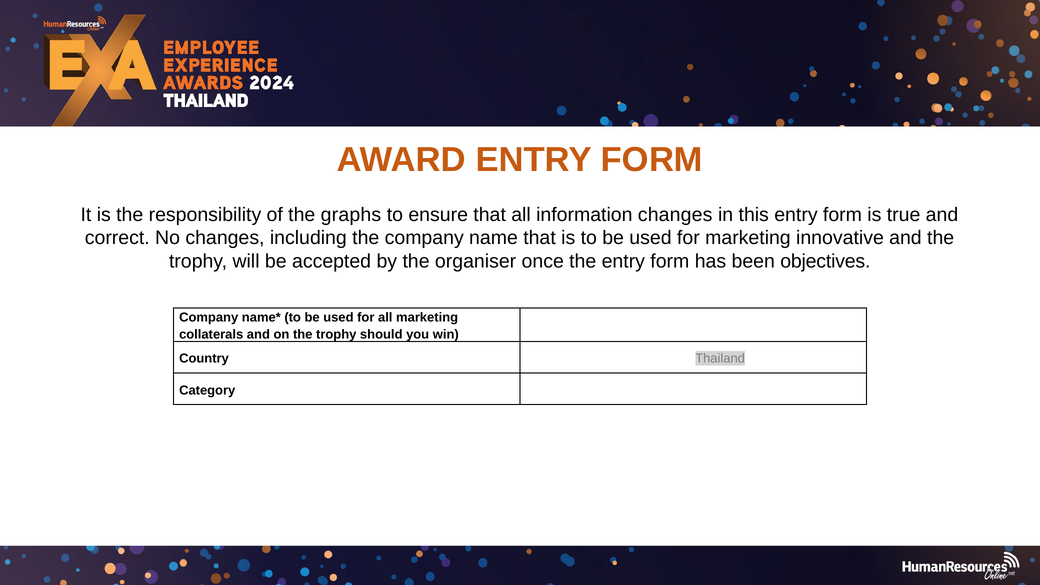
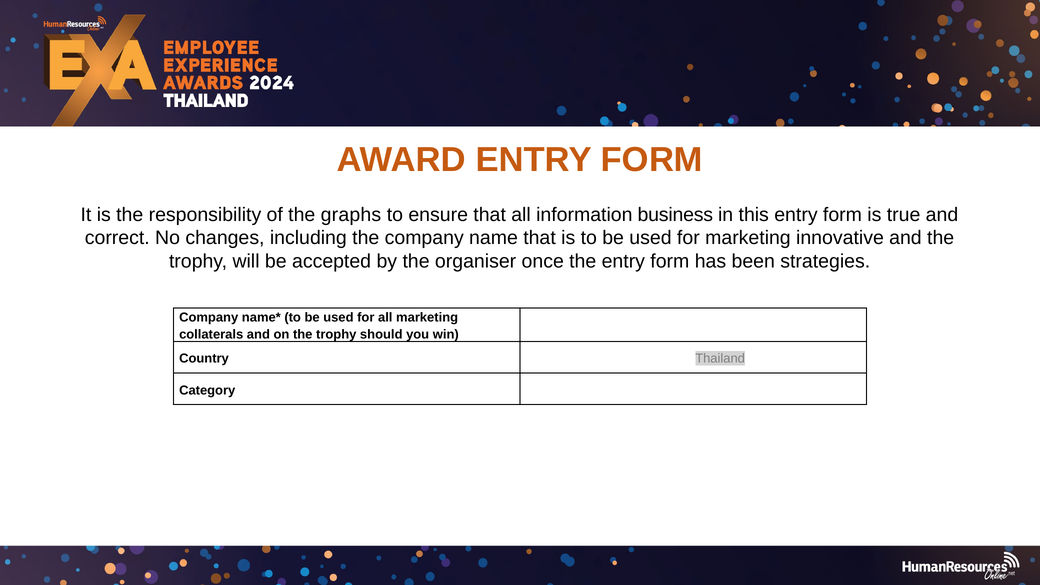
information changes: changes -> business (675, 215)
objectives: objectives -> strategies (825, 261)
